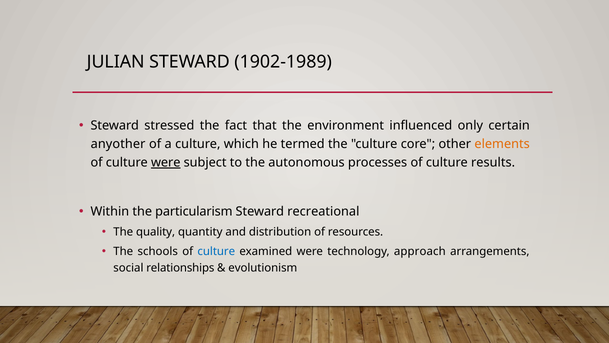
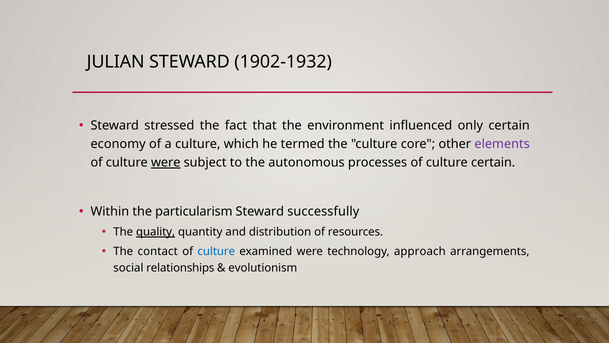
1902-1989: 1902-1989 -> 1902-1932 (283, 62)
anyother: anyother -> economy (118, 144)
elements colour: orange -> purple (502, 144)
culture results: results -> certain (493, 162)
recreational: recreational -> successfully (323, 211)
quality underline: none -> present (156, 232)
schools: schools -> contact (158, 251)
